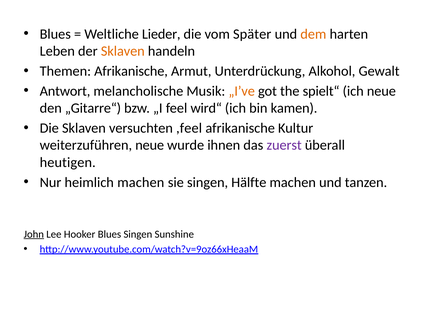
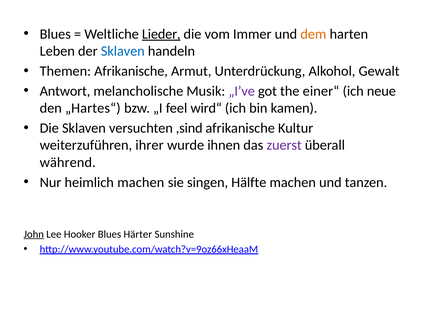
Lieder underline: none -> present (161, 34)
Später: Später -> Immer (252, 34)
Sklaven colour: orange -> blue (123, 51)
„I’ve colour: orange -> purple (242, 91)
spielt“: spielt“ -> einer“ (321, 91)
„Gitarre“: „Gitarre“ -> „Hartes“ (93, 108)
,feel: ,feel -> ,sind (189, 128)
weiterzuführen neue: neue -> ihrer (150, 145)
heutigen: heutigen -> während (68, 162)
Blues Singen: Singen -> Härter (138, 234)
